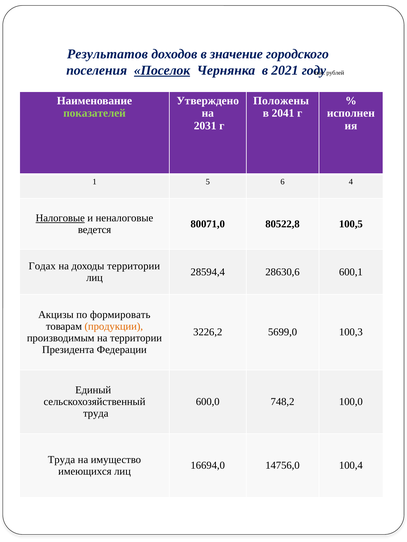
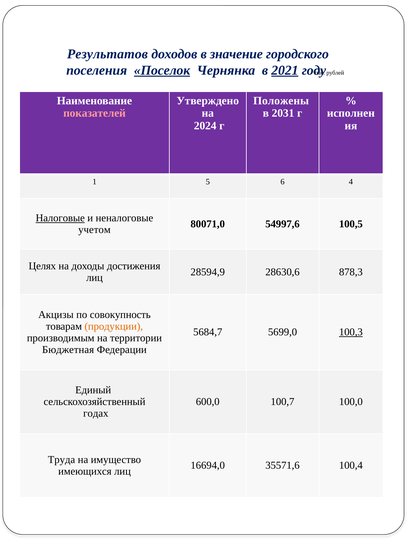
2021 underline: none -> present (285, 70)
показателей colour: light green -> pink (95, 113)
2041: 2041 -> 2031 (283, 113)
2031: 2031 -> 2024 (205, 126)
80522,8: 80522,8 -> 54997,6 (282, 224)
ведется: ведется -> учетом (94, 230)
Годах: Годах -> Целях (42, 266)
доходы территории: территории -> достижения (134, 266)
28594,4: 28594,4 -> 28594,9 (208, 272)
600,1: 600,1 -> 878,3 (351, 272)
формировать: формировать -> совокупность (120, 315)
3226,2: 3226,2 -> 5684,7 (208, 333)
100,3 underline: none -> present (351, 333)
Президента: Президента -> Бюджетная (68, 350)
748,2: 748,2 -> 100,7 (283, 402)
труда: труда -> годах (96, 414)
14756,0: 14756,0 -> 35571,6 (282, 466)
